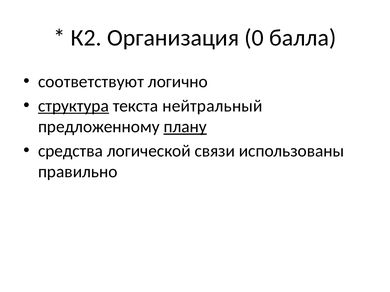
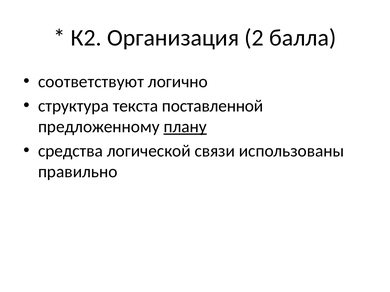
0: 0 -> 2 (254, 38)
структура underline: present -> none (73, 106)
нейтральный: нейтральный -> поставленной (213, 106)
